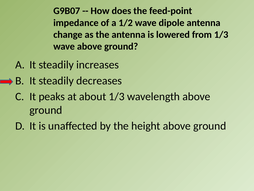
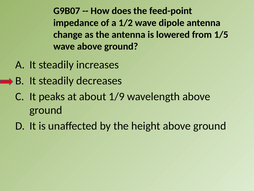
from 1/3: 1/3 -> 1/5 (221, 35)
about 1/3: 1/3 -> 1/9 (117, 96)
